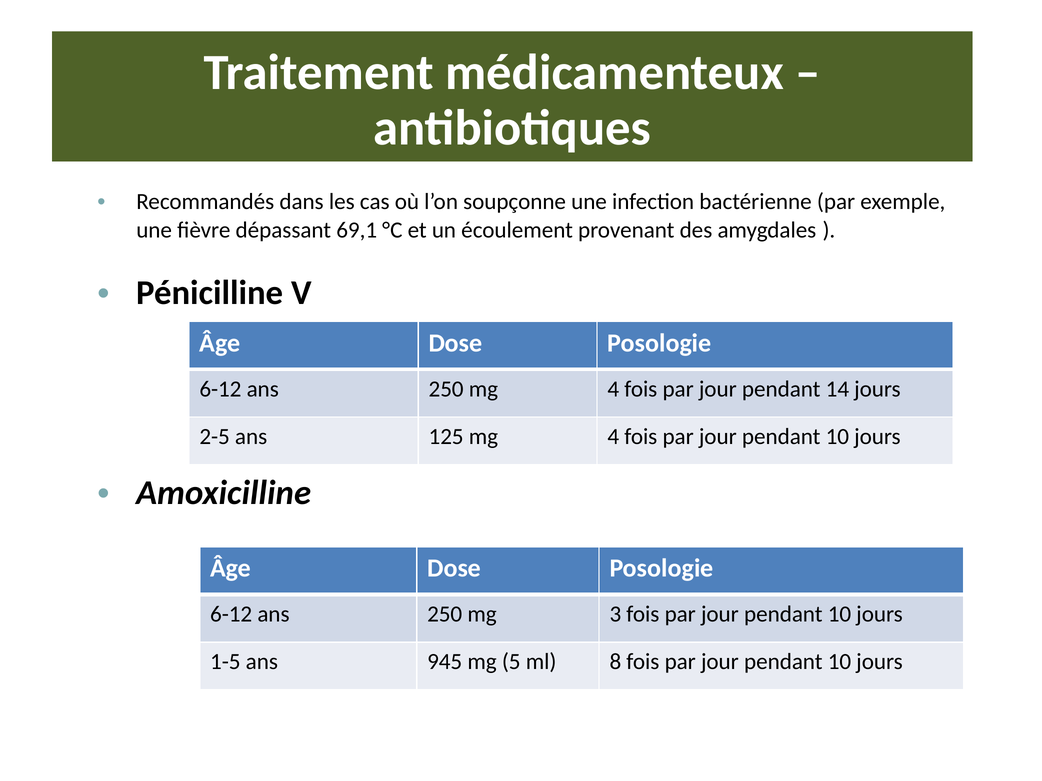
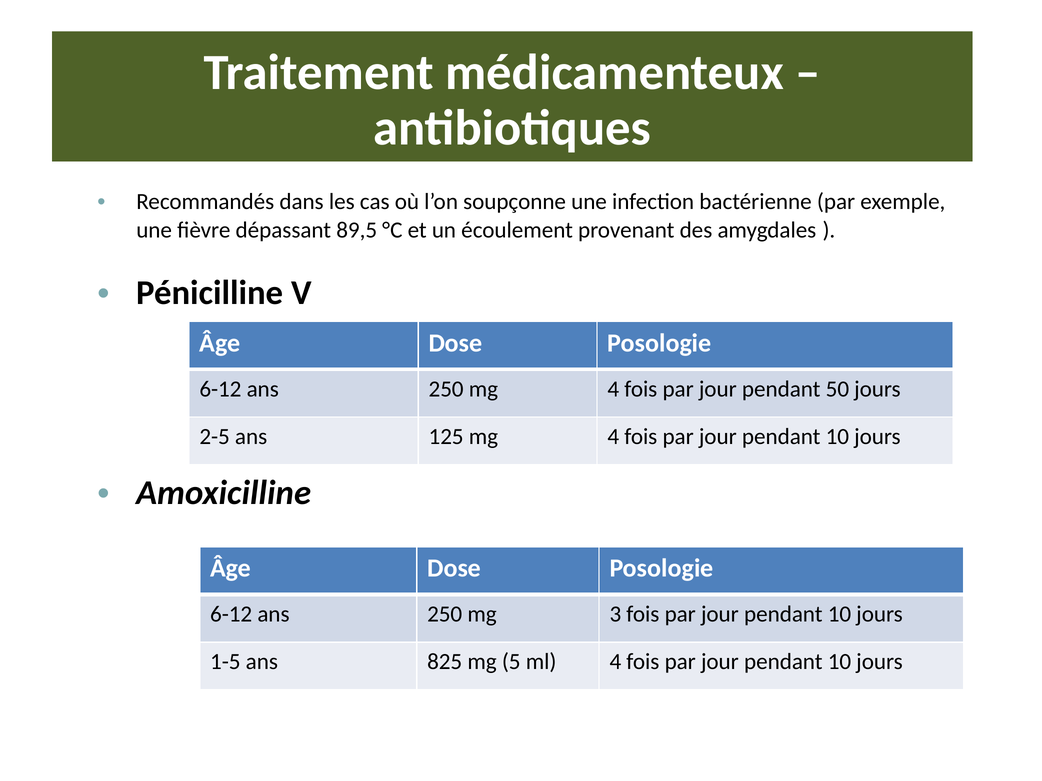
69,1: 69,1 -> 89,5 (357, 230)
14: 14 -> 50 (837, 389)
945: 945 -> 825 (445, 662)
ml 8: 8 -> 4 (615, 662)
